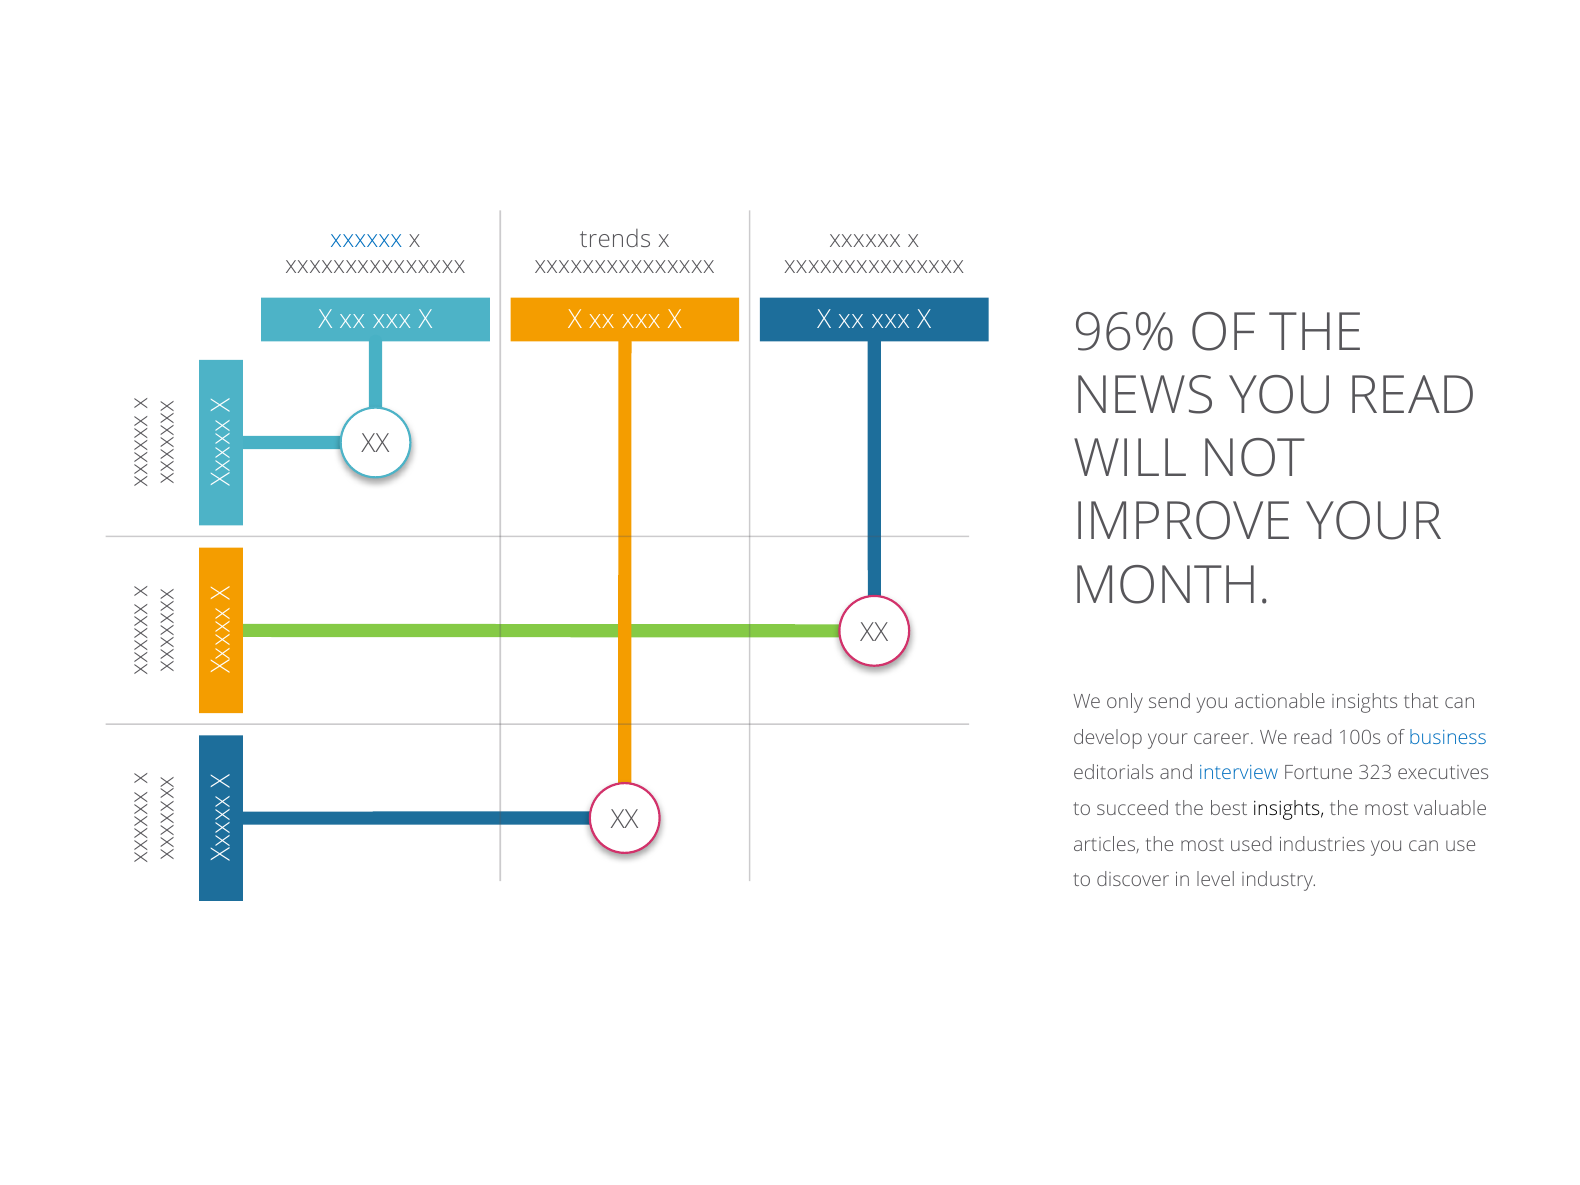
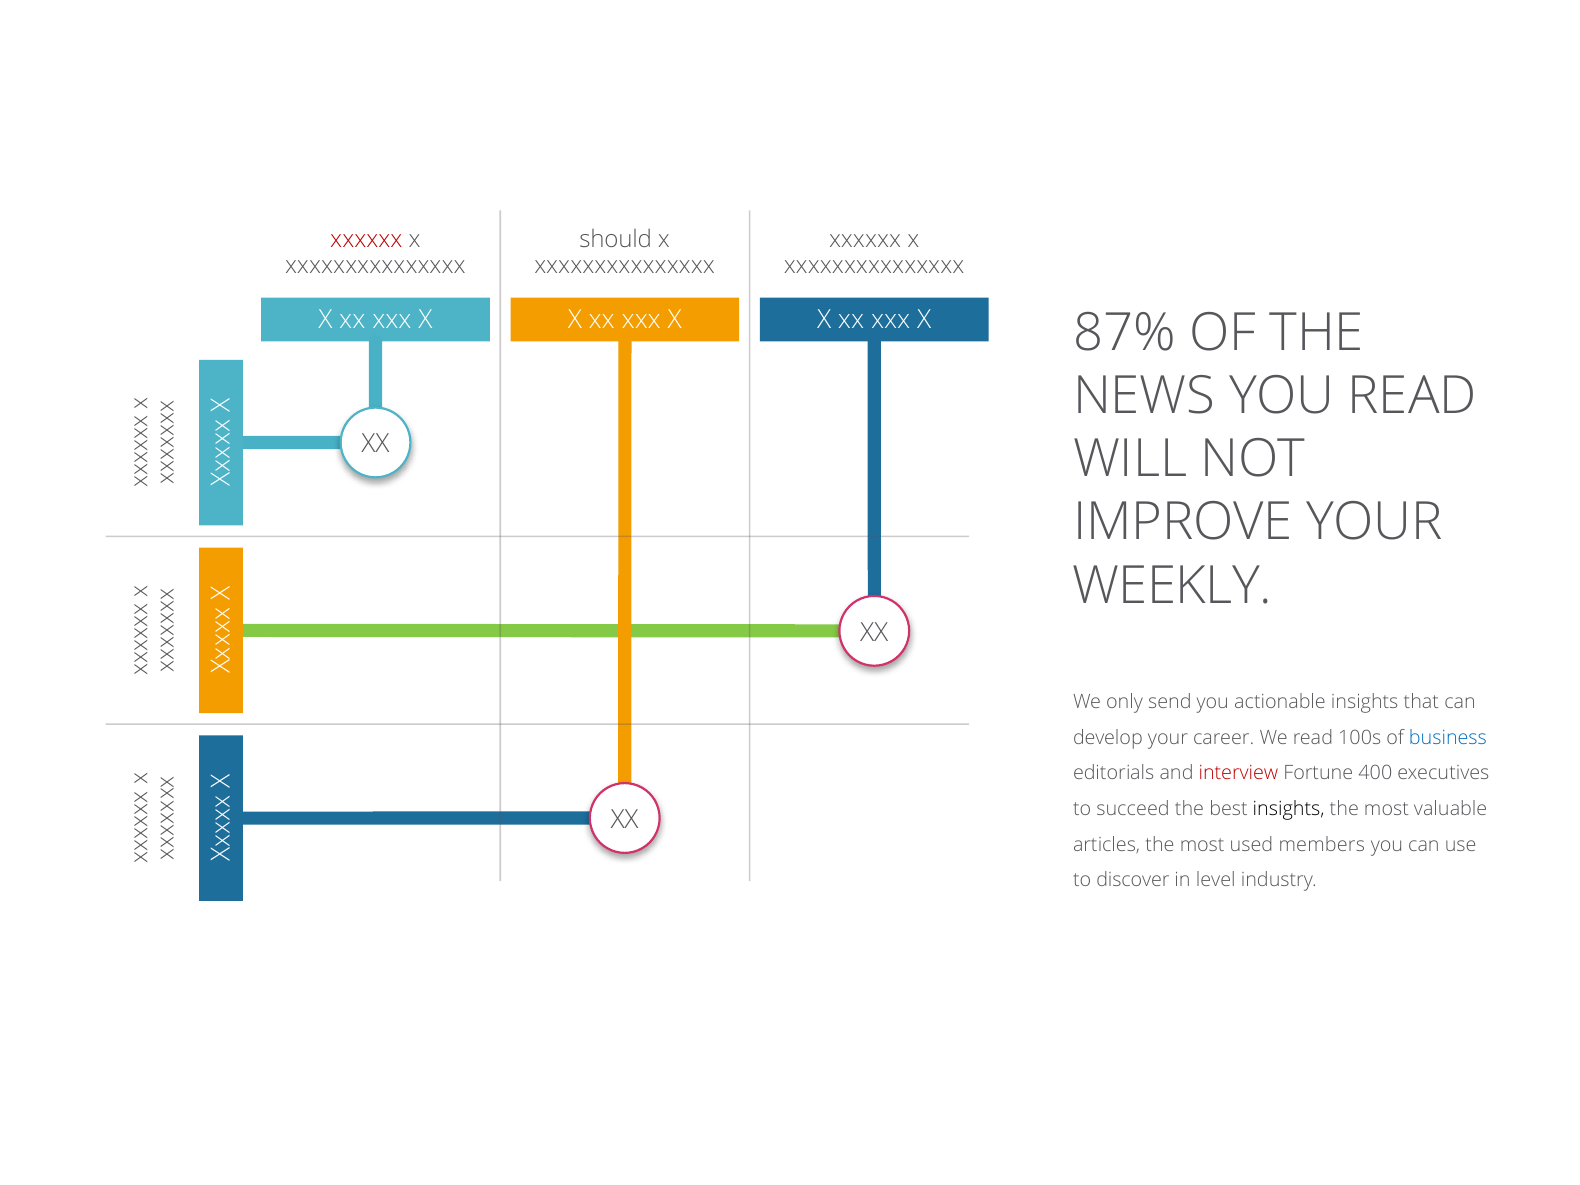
xxxxxx colour: blue -> red (366, 239)
trends: trends -> should (616, 239)
96%: 96% -> 87% (1124, 333)
MONTH: MONTH -> WEEKLY (1172, 586)
interview colour: blue -> red (1238, 773)
323: 323 -> 400 (1375, 773)
industries: industries -> members (1322, 845)
